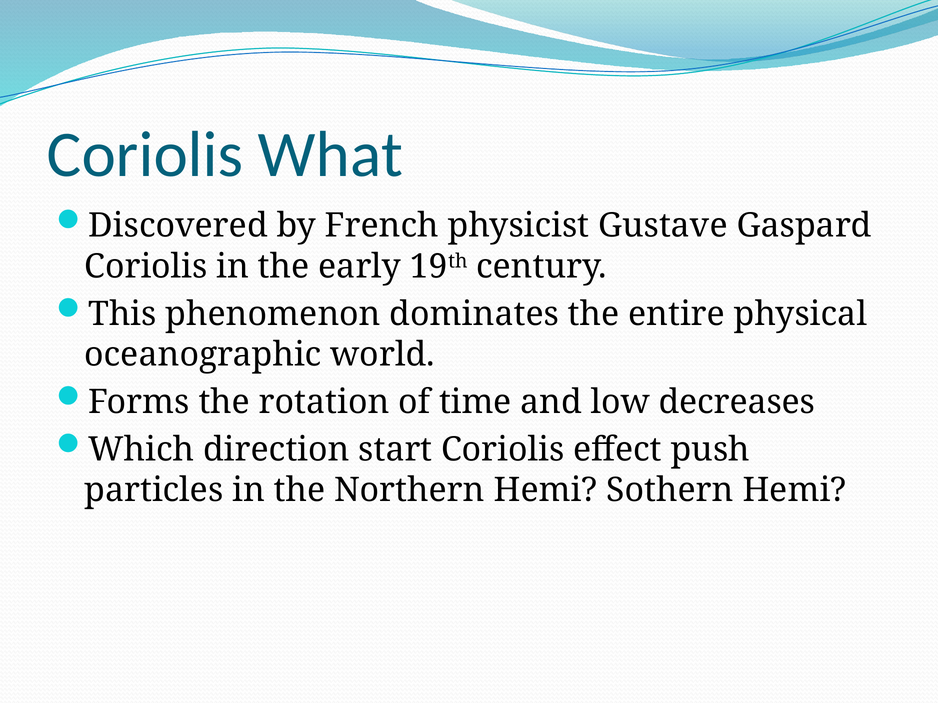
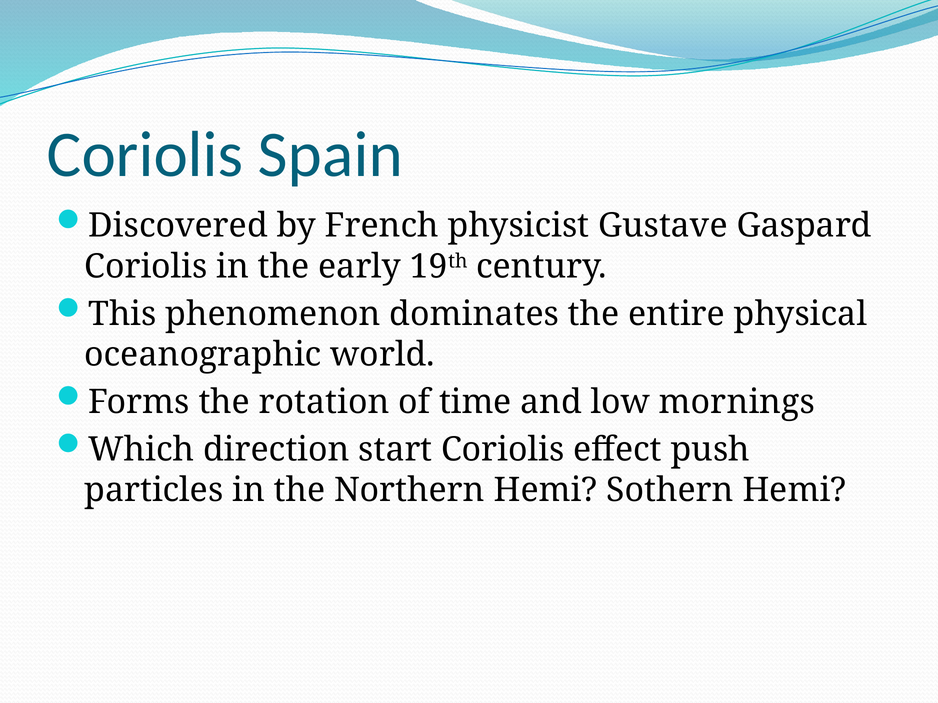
What: What -> Spain (330, 155)
decreases: decreases -> mornings (737, 402)
